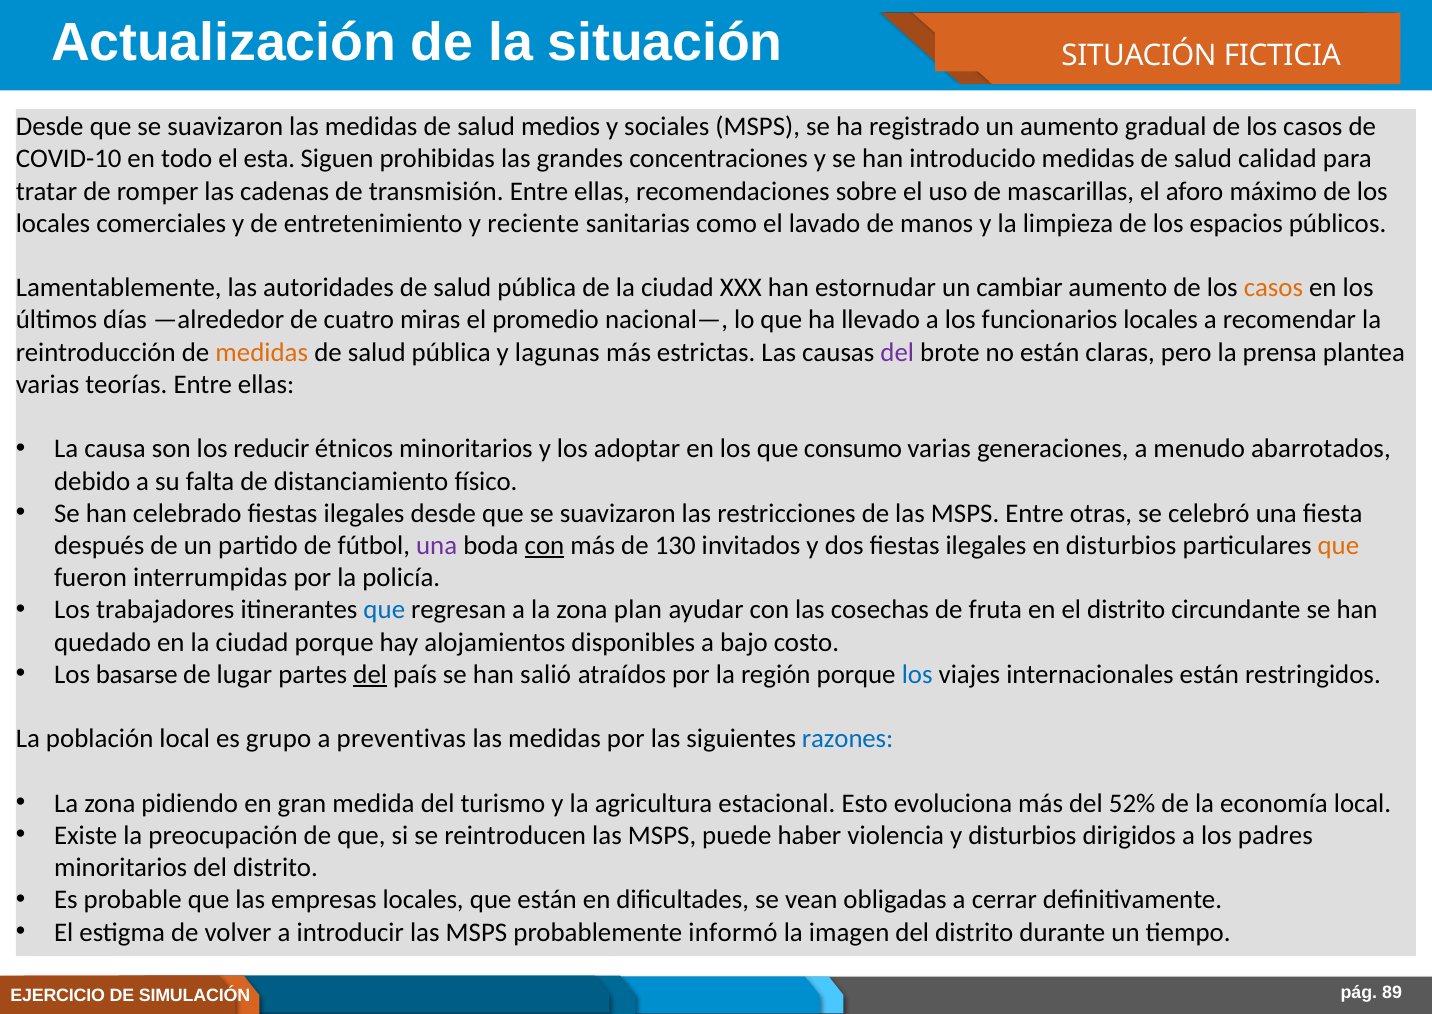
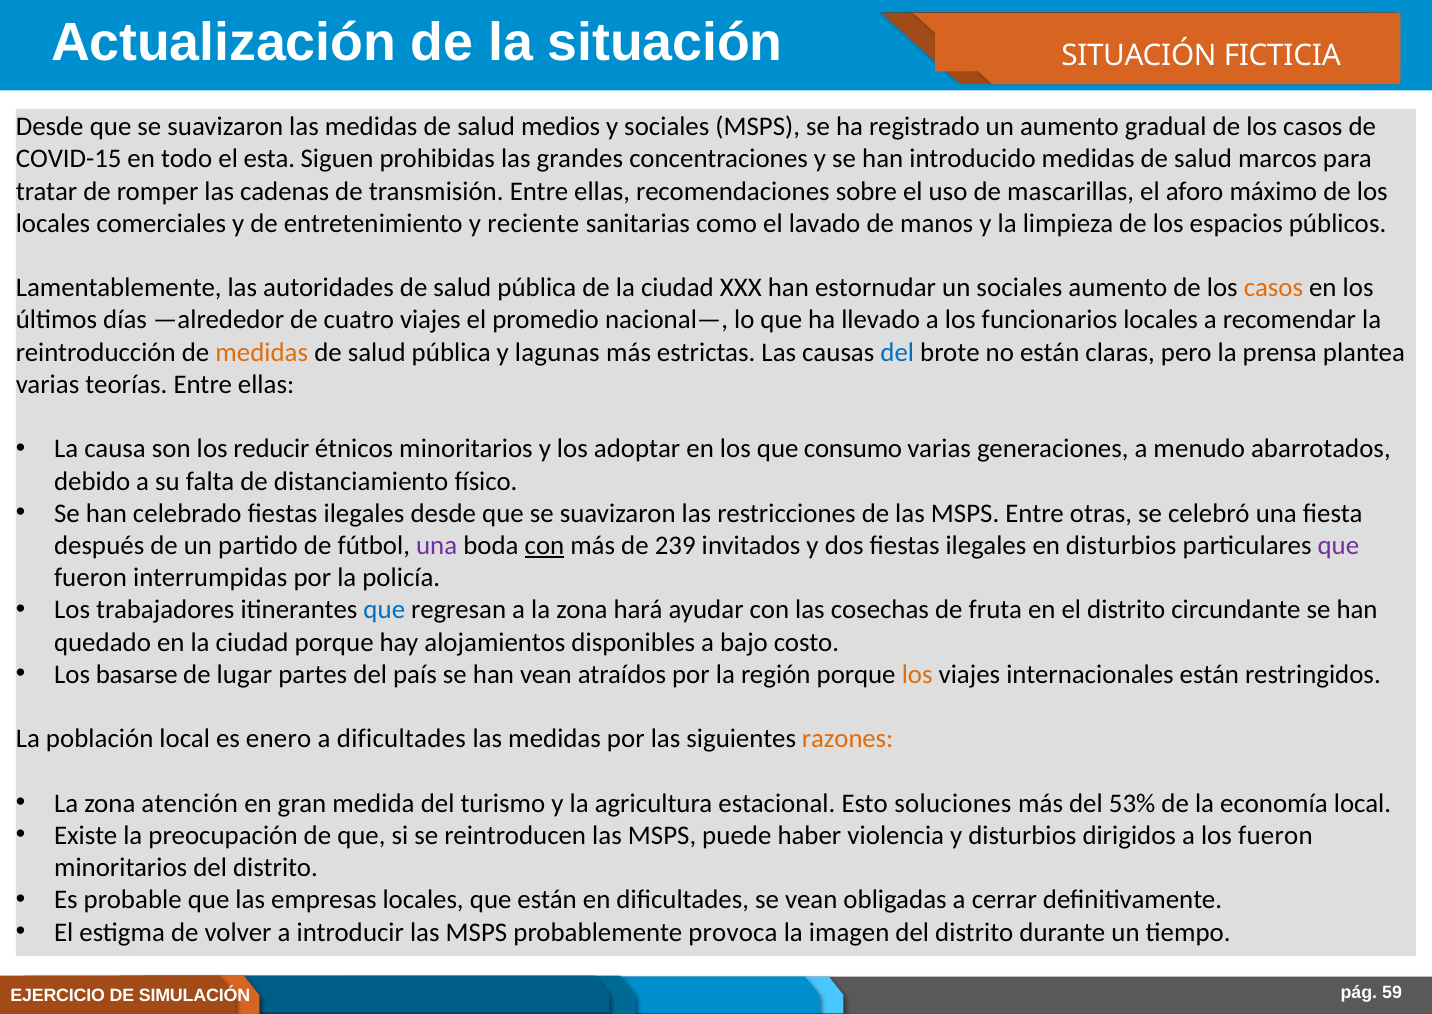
COVID-10: COVID-10 -> COVID-15 (69, 159)
calidad: calidad -> marcos (1278, 159)
un cambiar: cambiar -> sociales (1019, 288)
cuatro miras: miras -> viajes (430, 320)
del colour: purple -> blue (897, 352)
130: 130 -> 239 (675, 545)
que colour: orange -> purple (1338, 545)
plan: plan -> hará (638, 610)
del underline: present -> none (370, 674)
han salió: salió -> vean (546, 674)
los colour: blue -> orange (917, 674)
grupo: grupo -> enero (279, 739)
a preventivas: preventivas -> dificultades (401, 739)
razones colour: blue -> orange (848, 739)
pidiendo: pidiendo -> atención (190, 803)
evoluciona: evoluciona -> soluciones (953, 803)
52%: 52% -> 53% (1132, 803)
los padres: padres -> fueron (1275, 835)
informó: informó -> provoca (733, 932)
89: 89 -> 59 (1392, 992)
